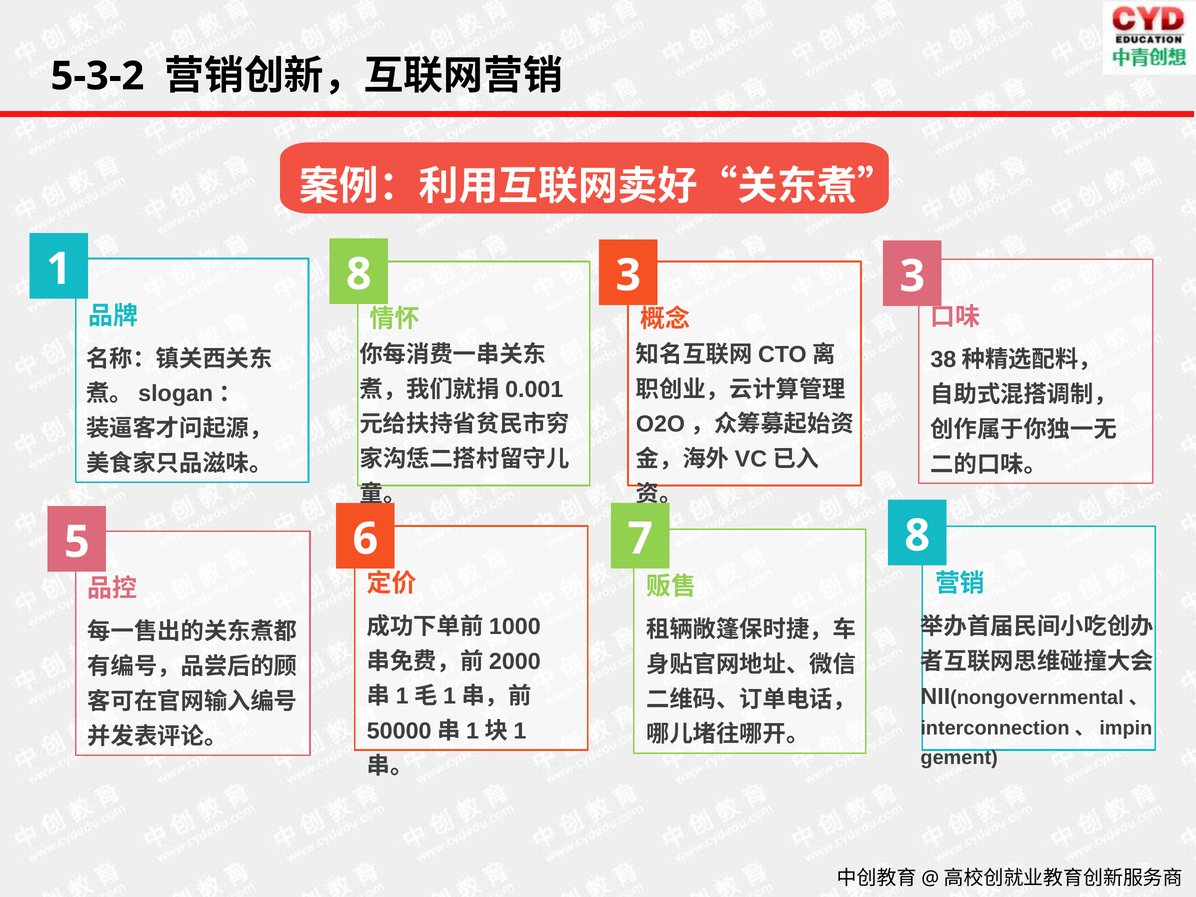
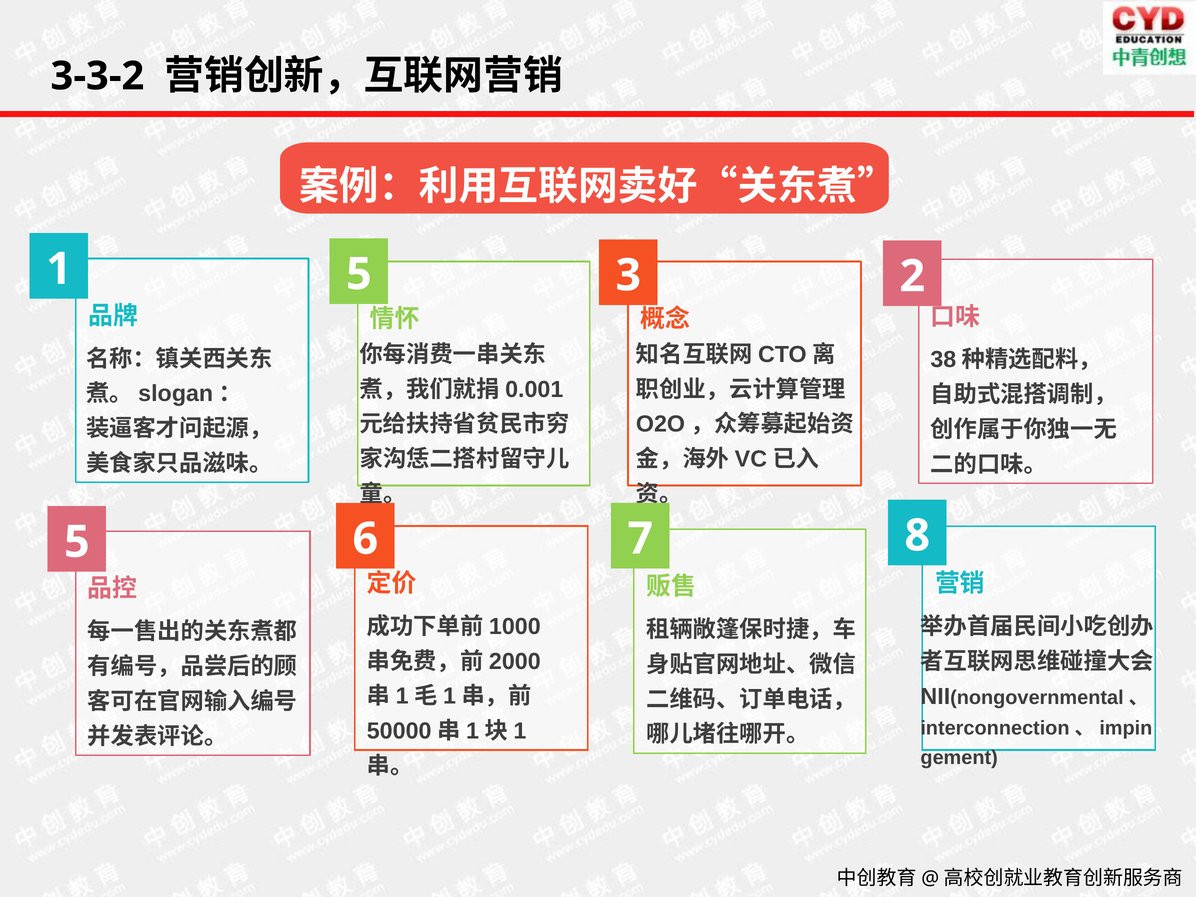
5-3-2: 5-3-2 -> 3-3-2 (97, 76)
1 8: 8 -> 5 (359, 274)
3 3: 3 -> 2 (912, 276)
